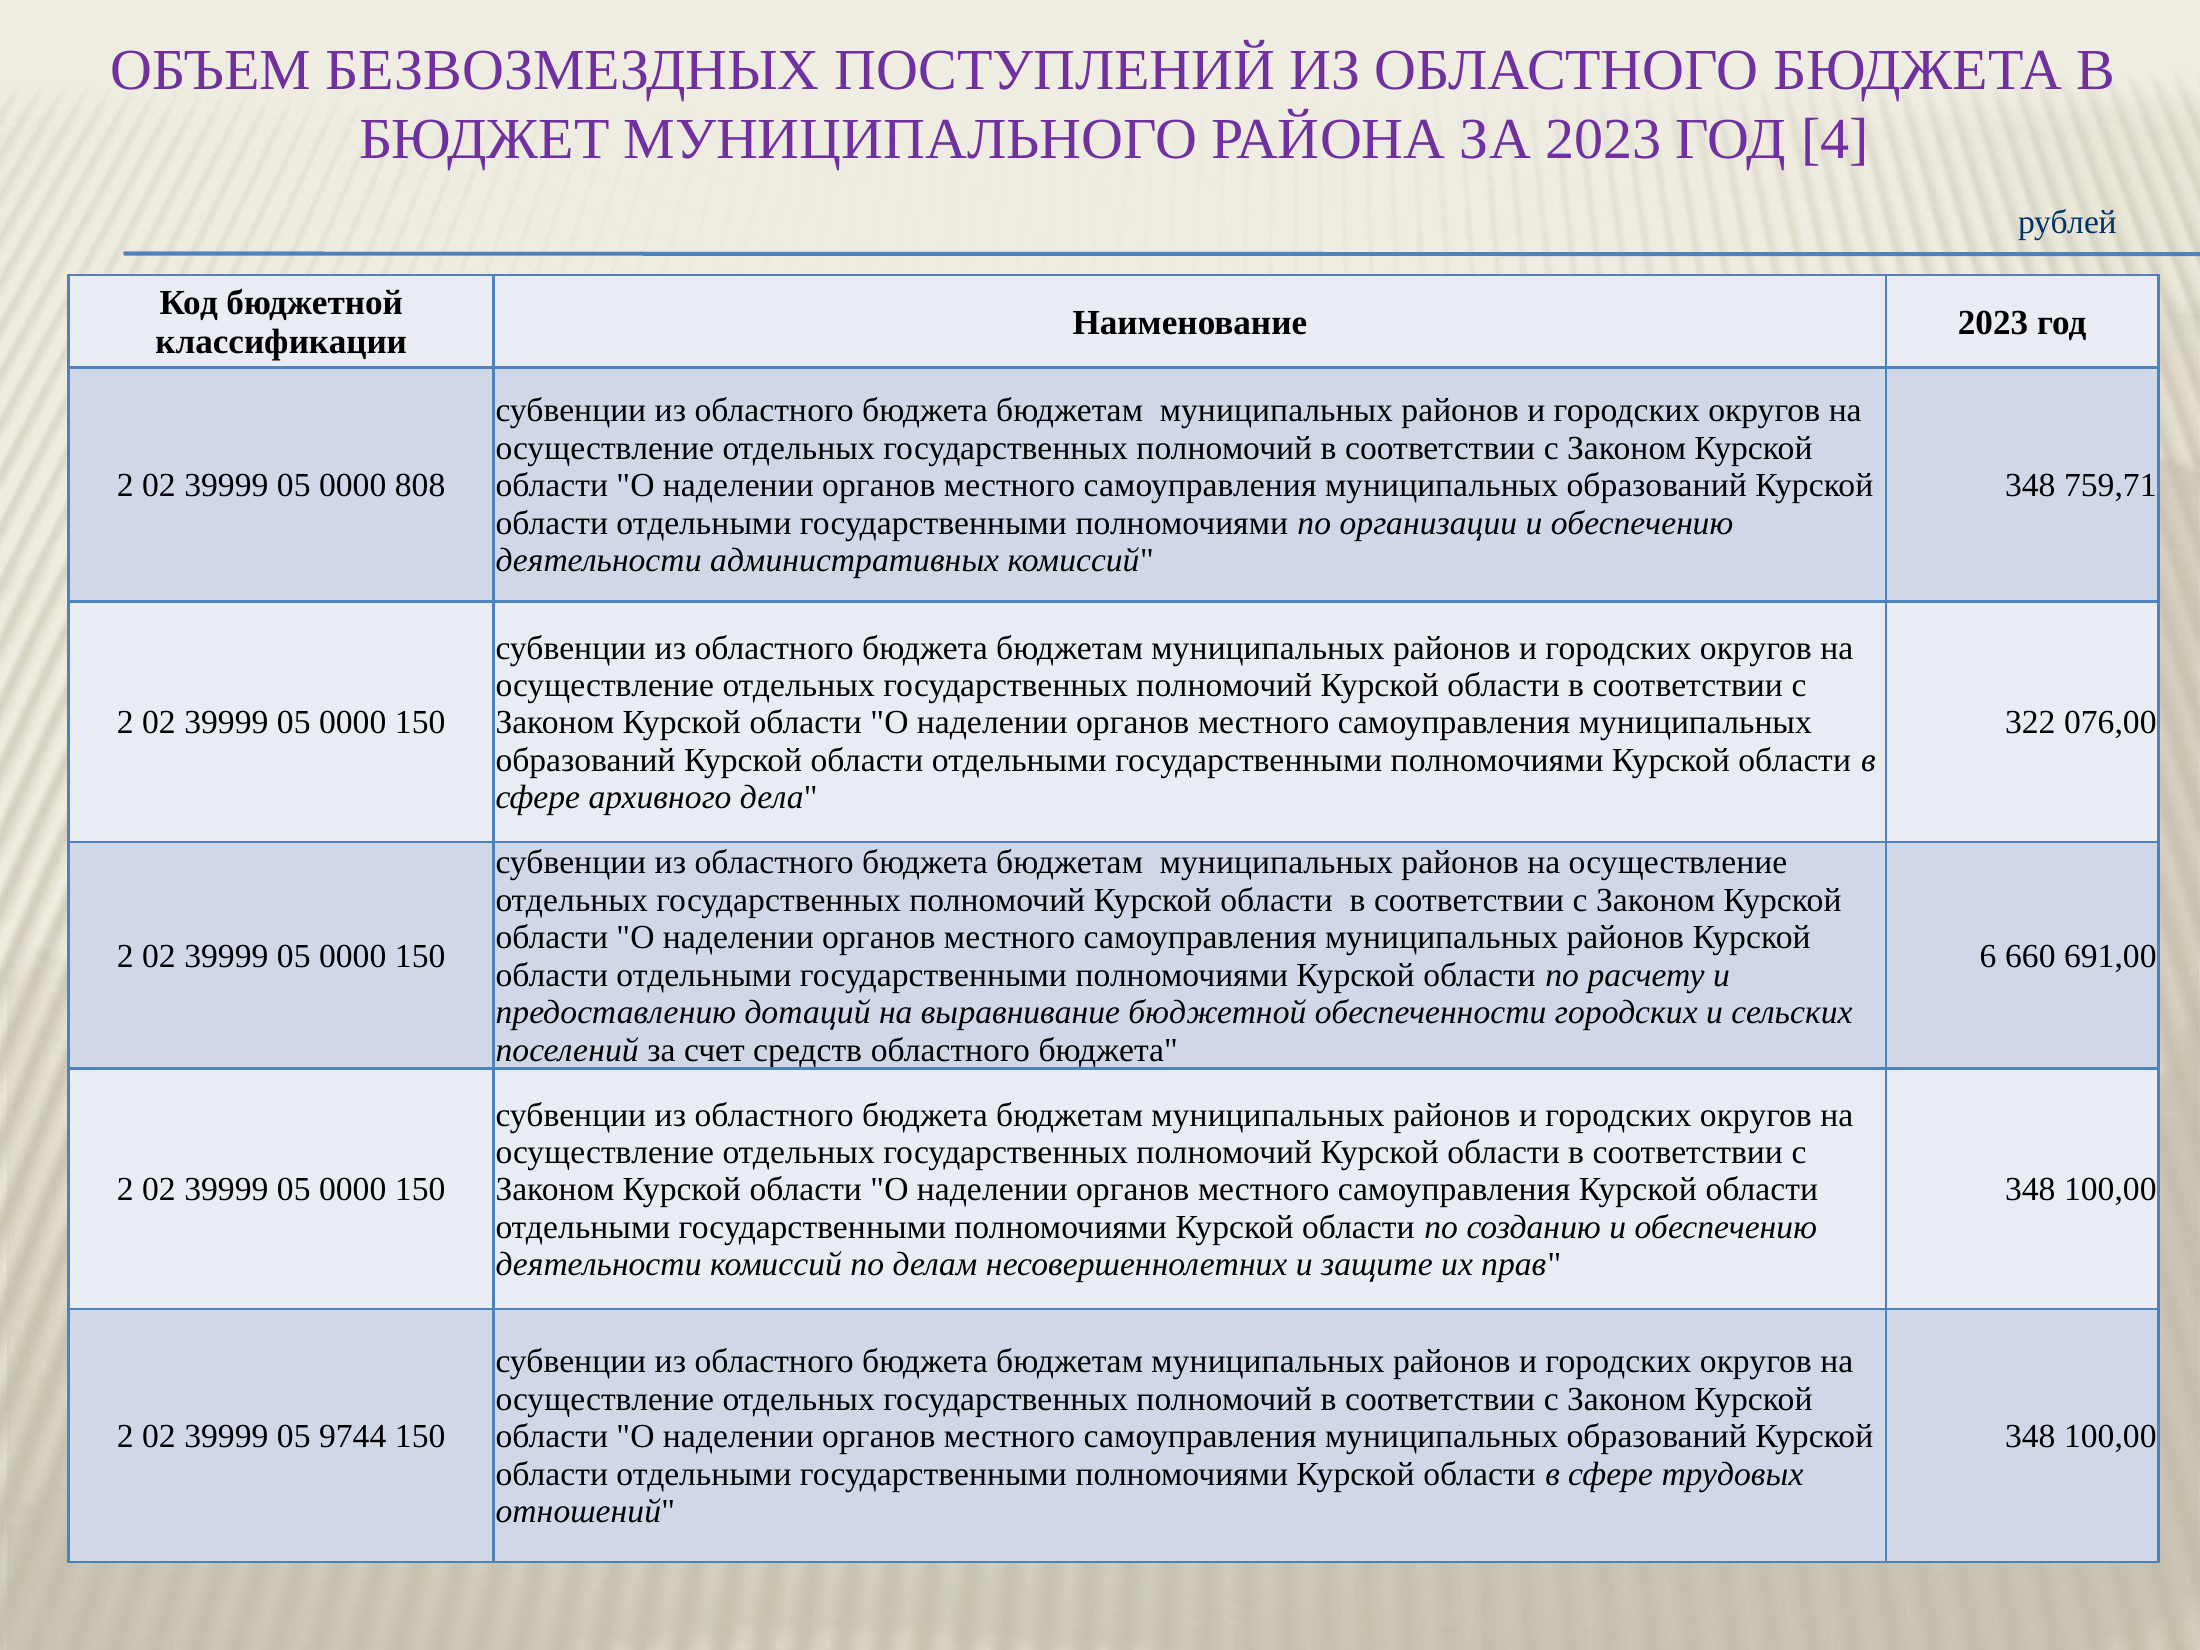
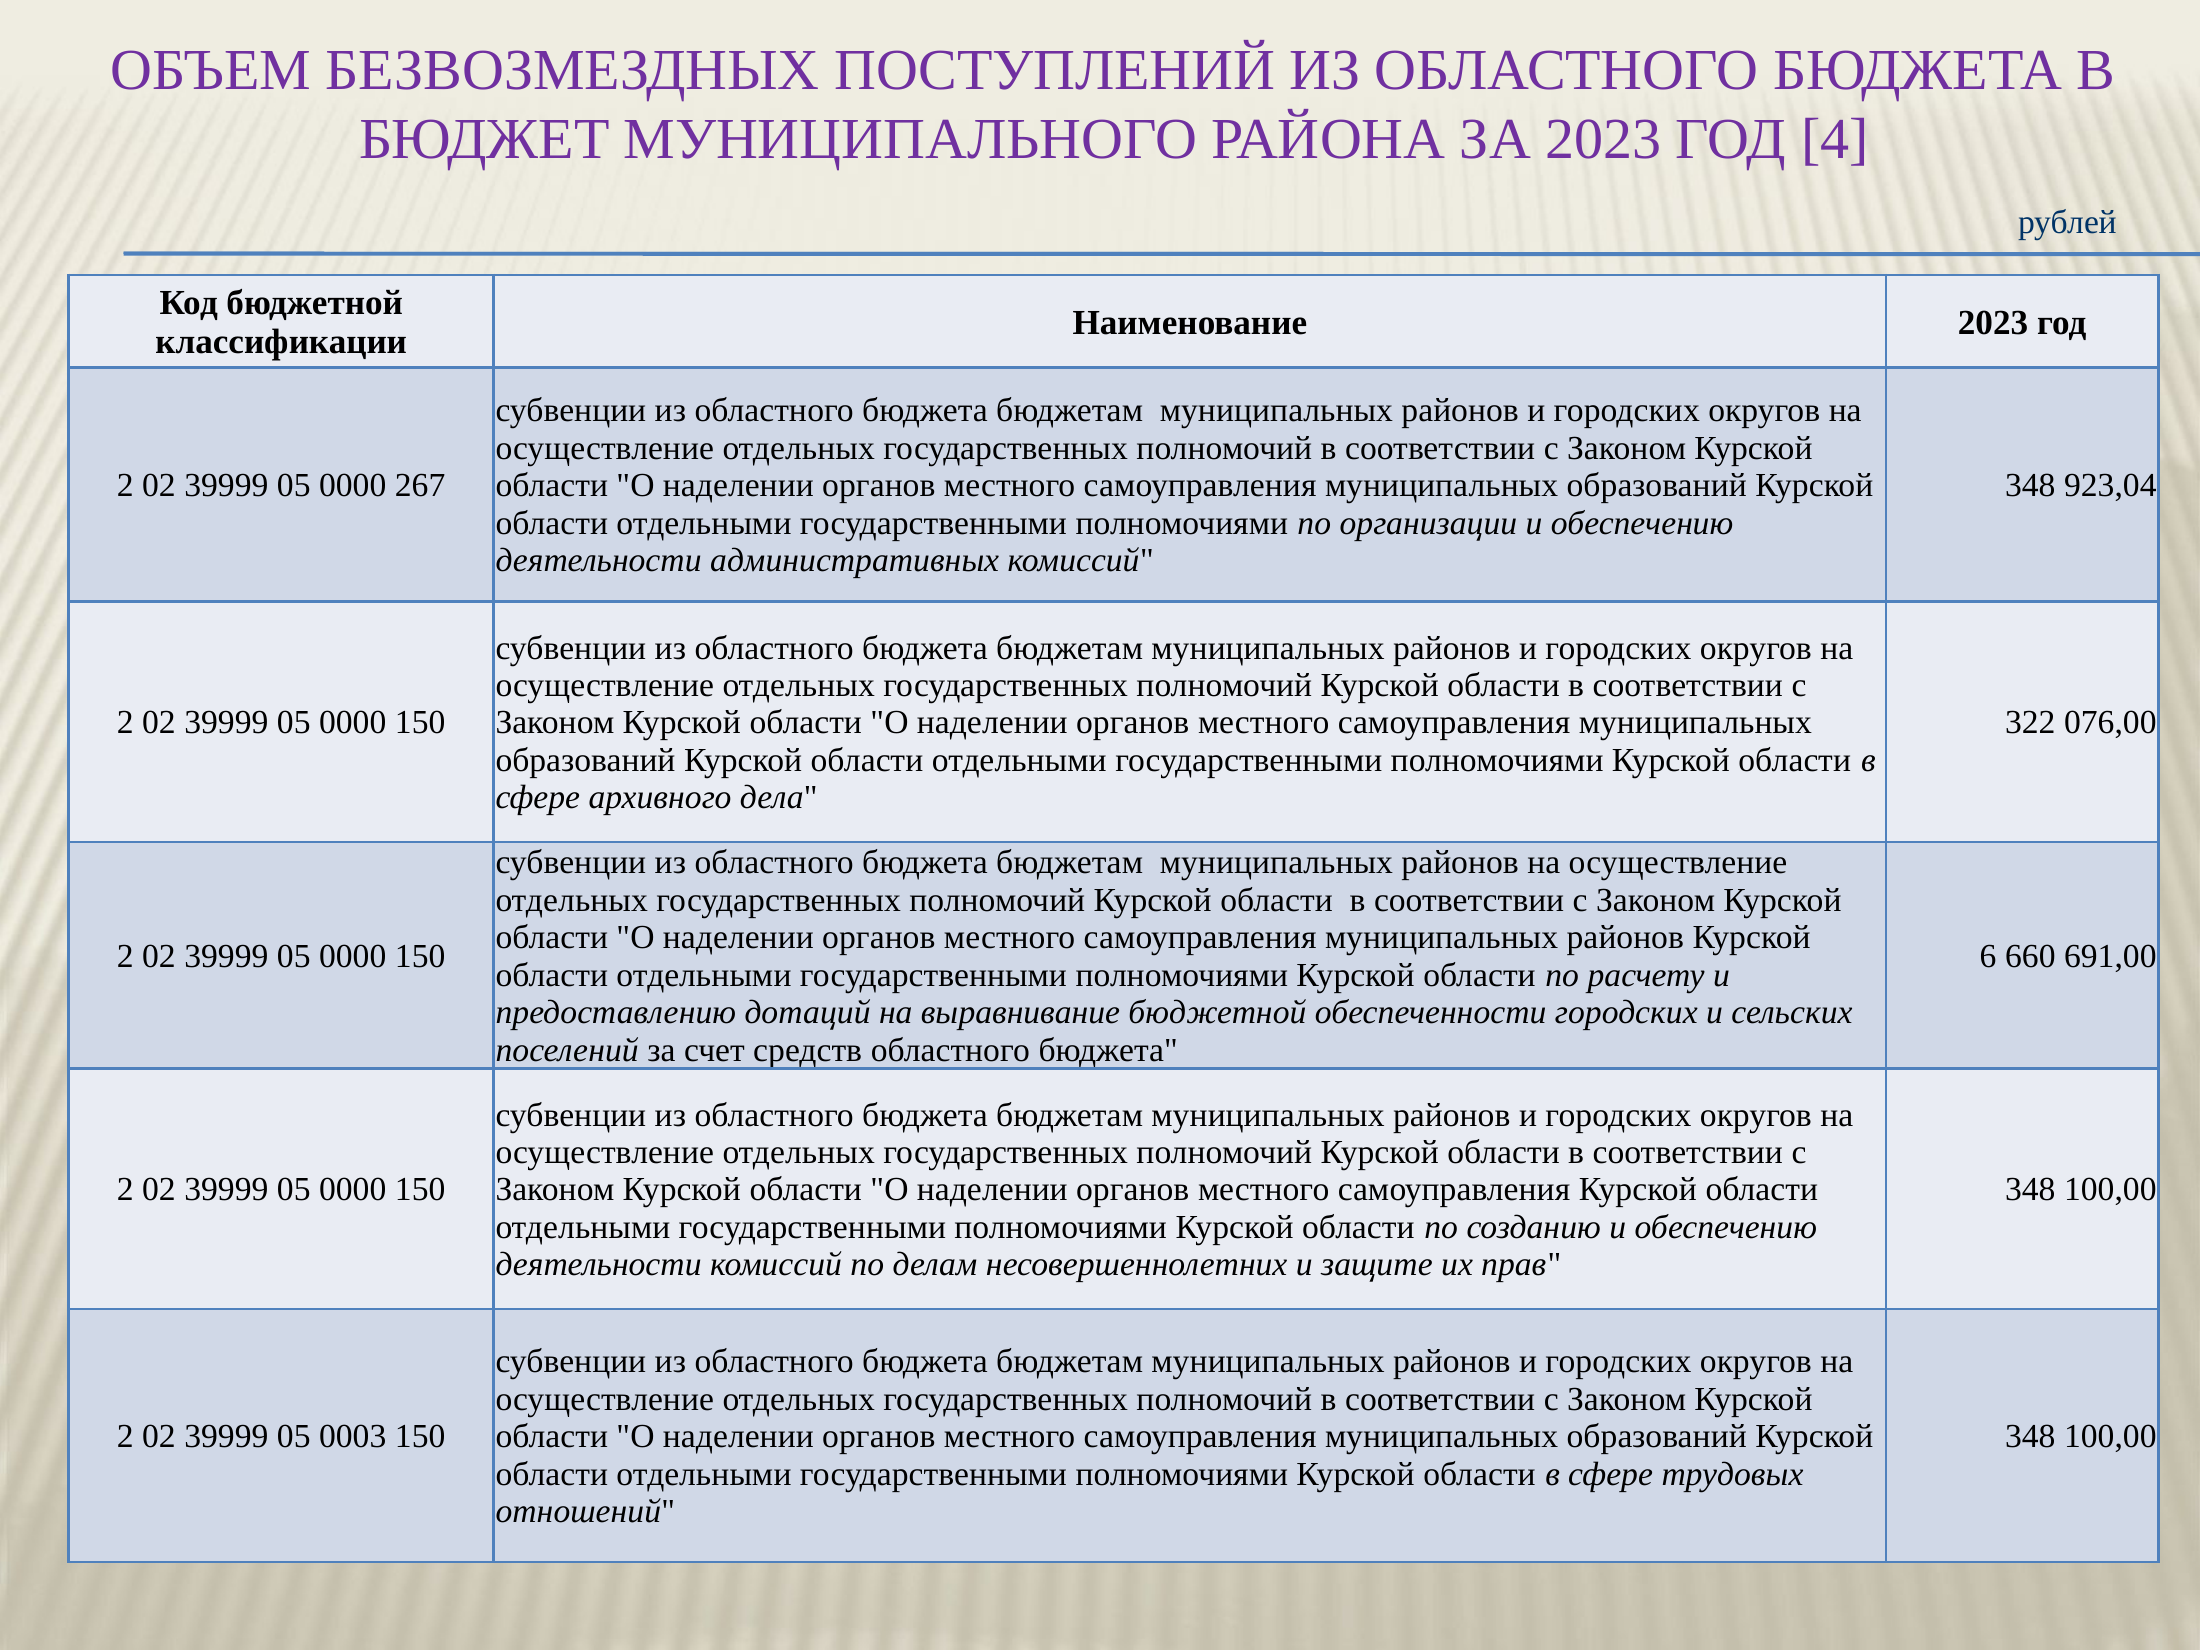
808: 808 -> 267 (420, 486)
759,71: 759,71 -> 923,04 (2110, 486)
9744: 9744 -> 0003 (353, 1437)
